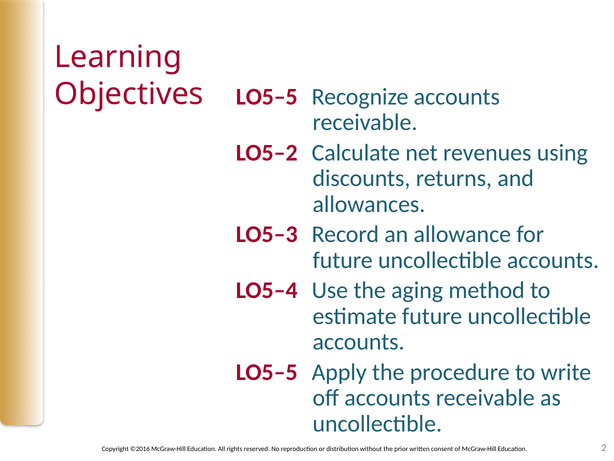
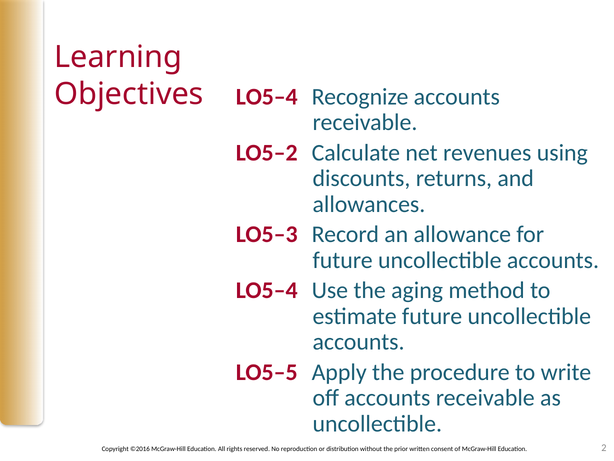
LO5–5: LO5–5 -> LO5–4 (267, 97)
